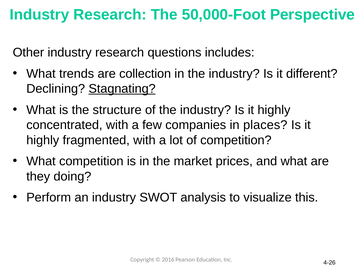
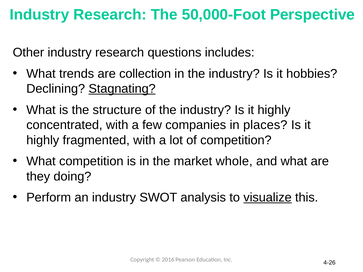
different: different -> hobbies (312, 74)
prices: prices -> whole (234, 161)
visualize underline: none -> present (268, 198)
